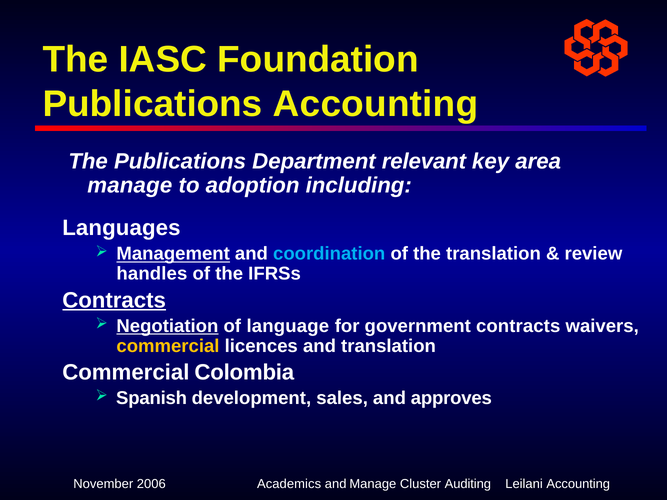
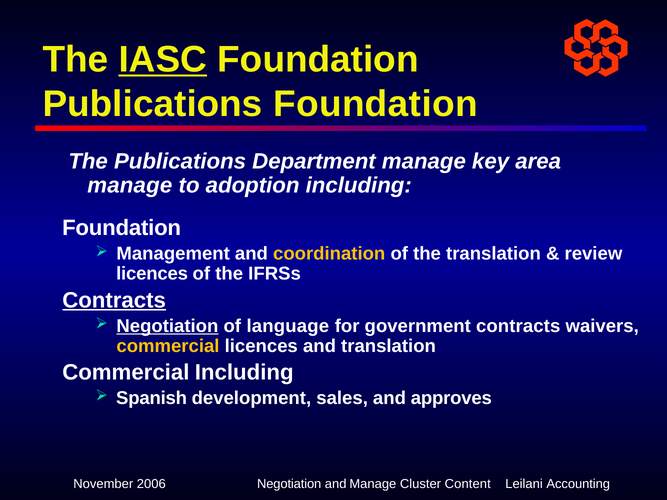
IASC underline: none -> present (163, 60)
Publications Accounting: Accounting -> Foundation (375, 104)
Department relevant: relevant -> manage (424, 162)
Languages: Languages -> Foundation (122, 228)
Management underline: present -> none (173, 254)
coordination colour: light blue -> yellow (329, 254)
handles: handles -> licences (152, 274)
Commercial Colombia: Colombia -> Including (244, 373)
Academics: Academics -> Negotiation (289, 484)
Auditing: Auditing -> Content (468, 484)
